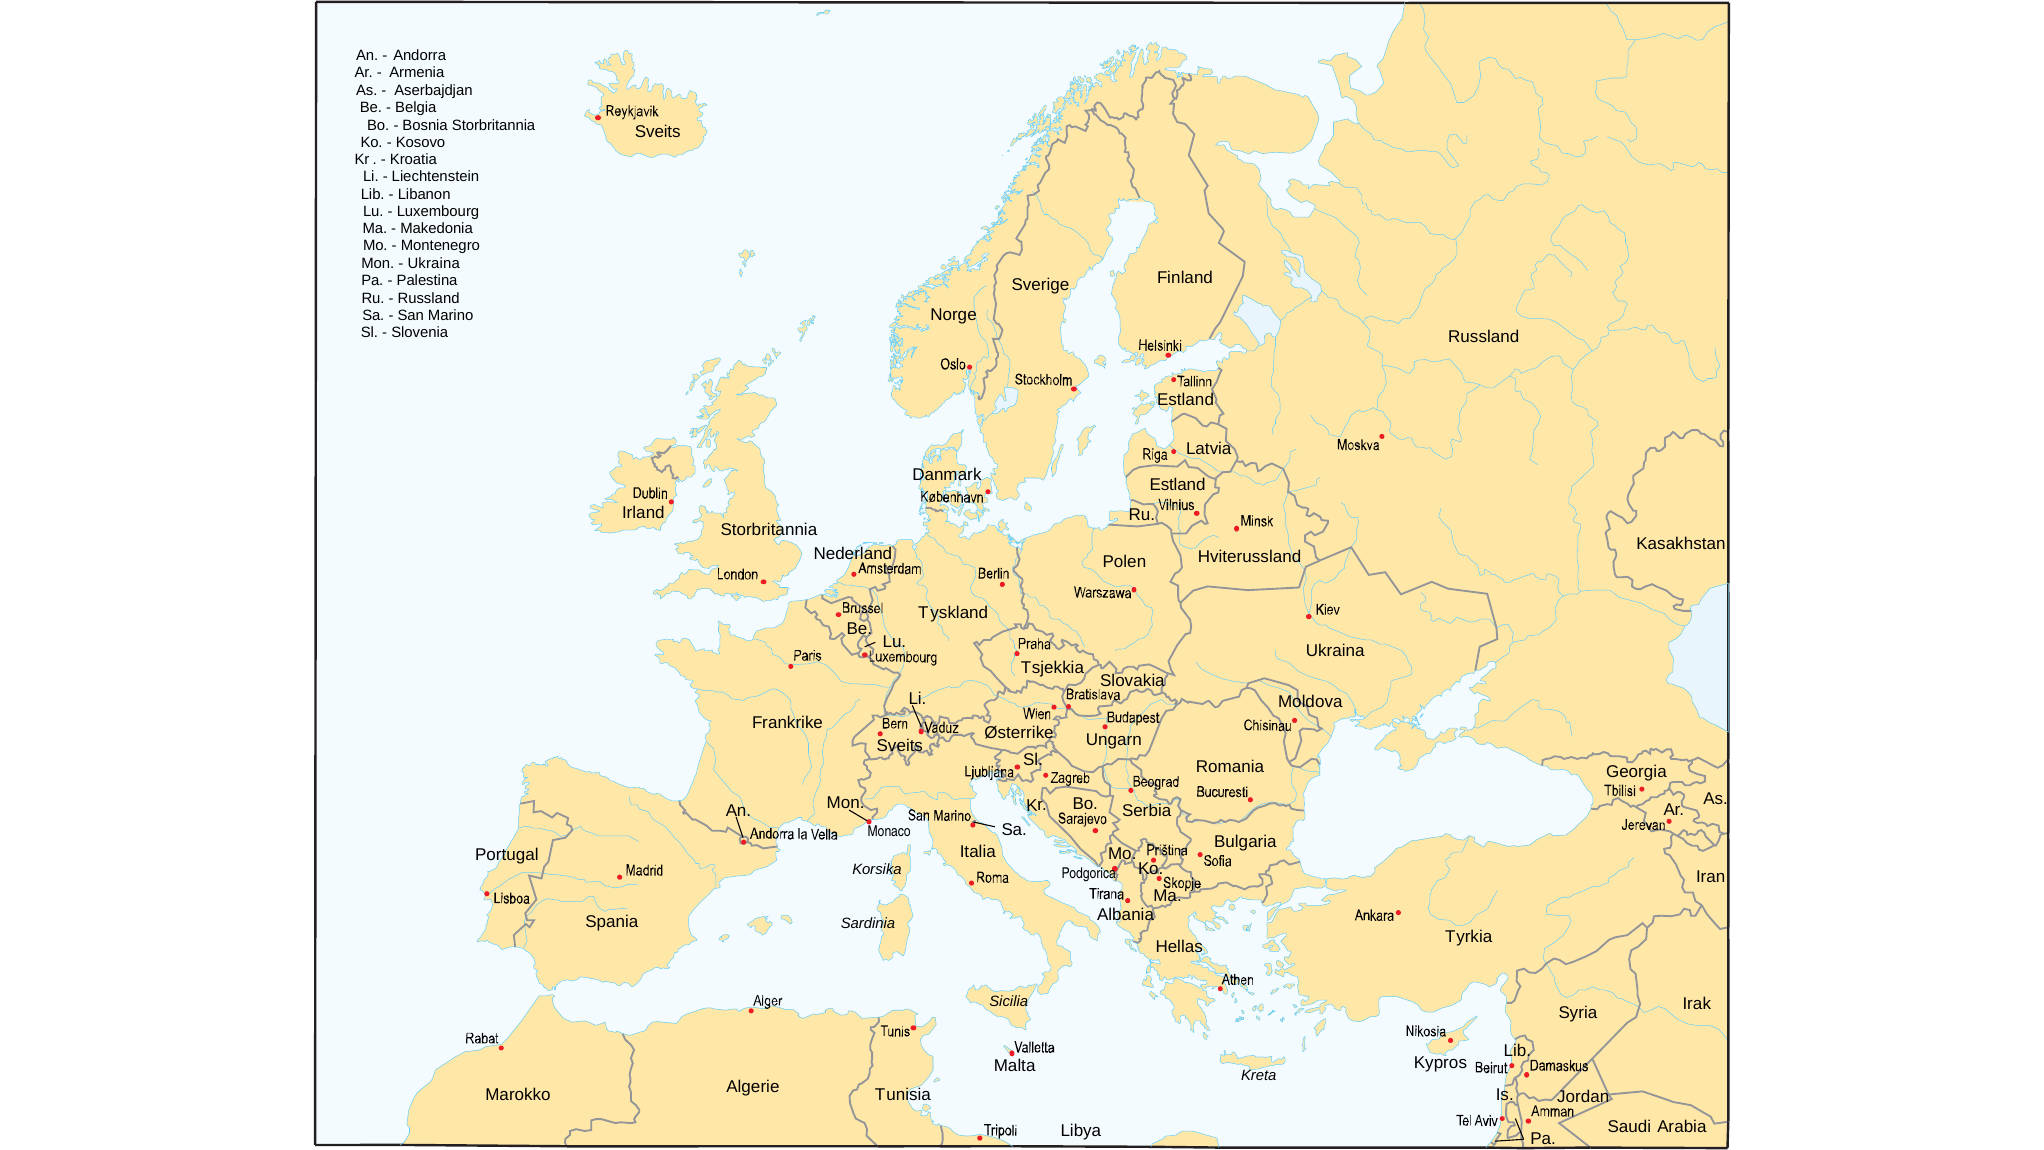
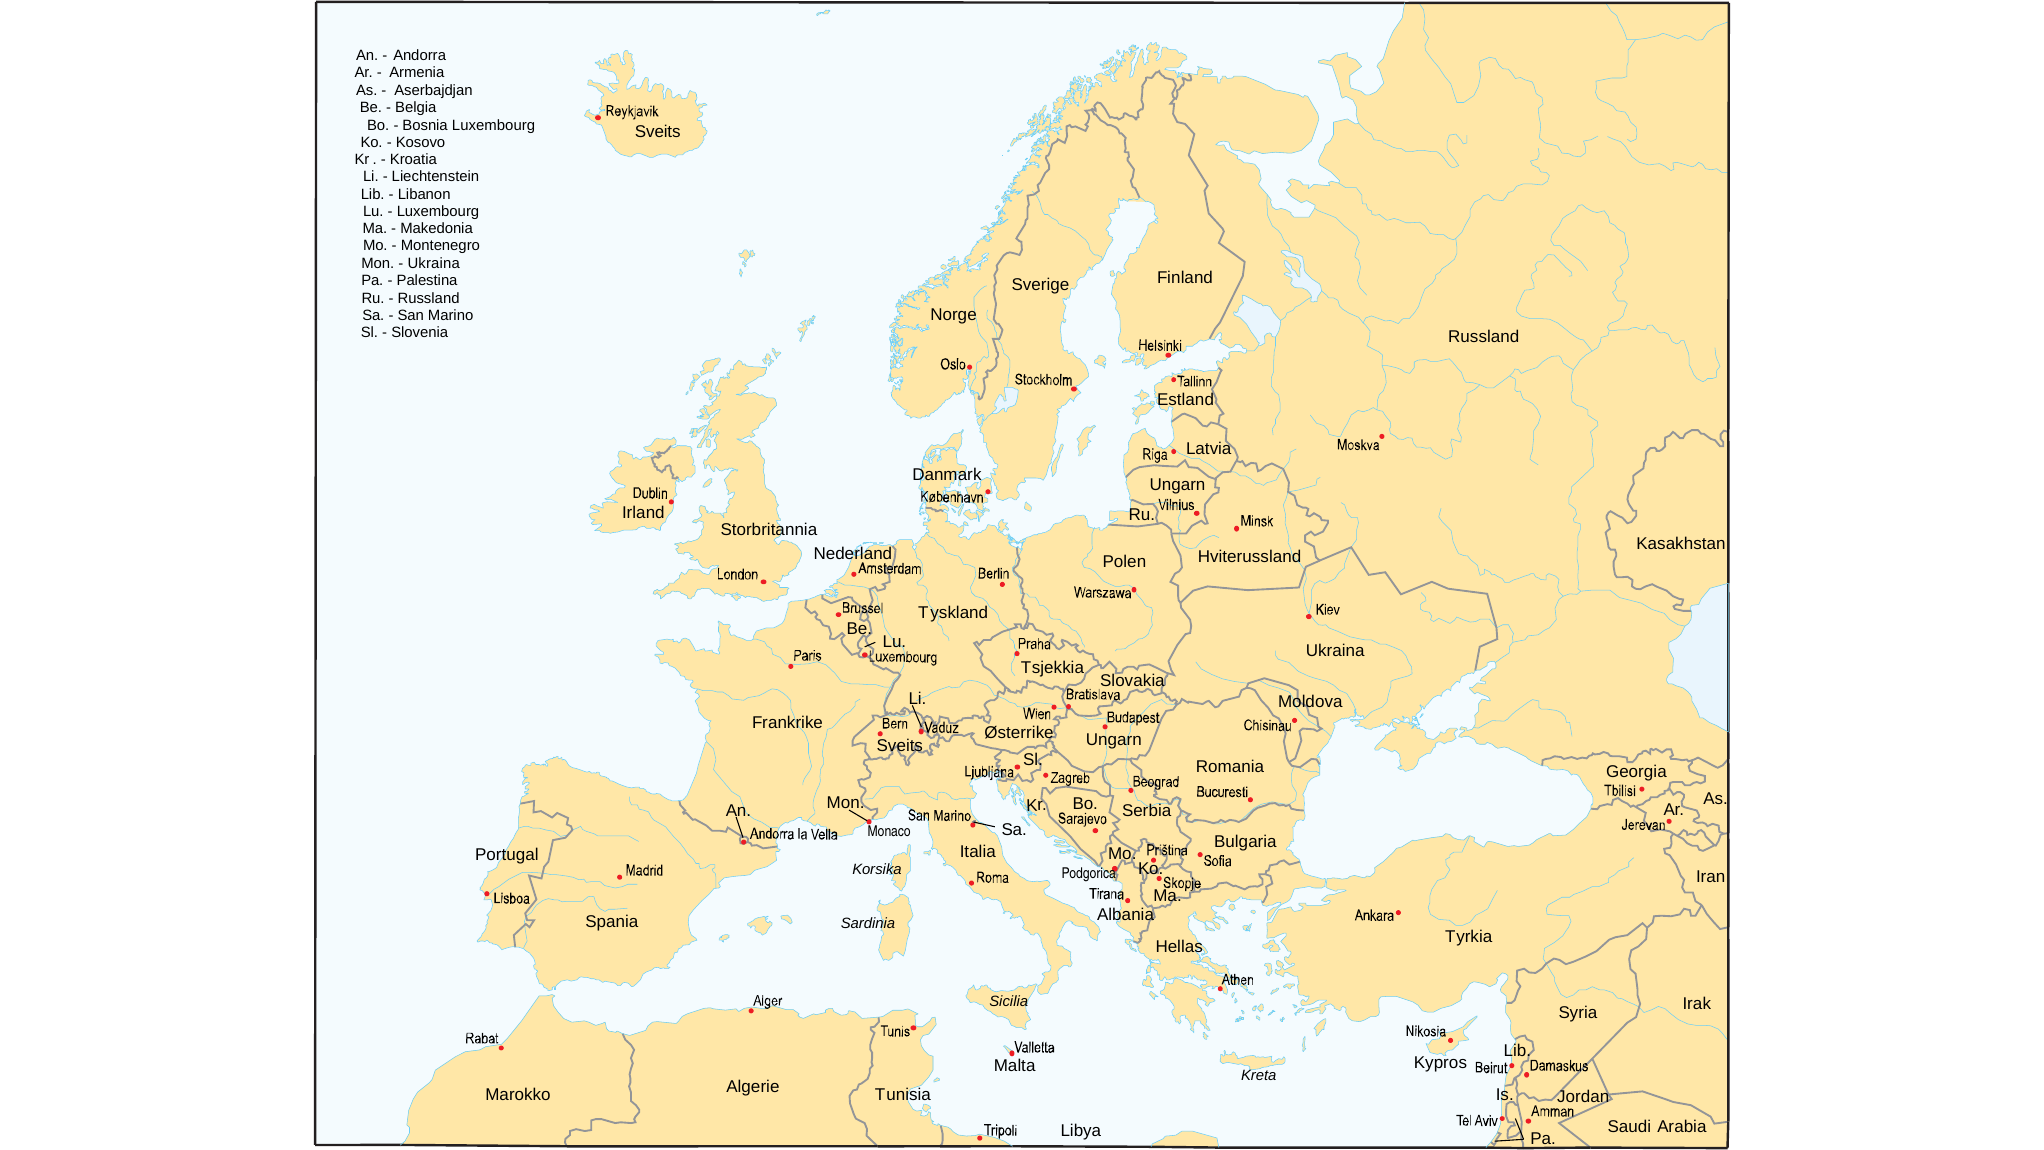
Bosnia Storbritannia: Storbritannia -> Luxembourg (494, 125)
Estland: Estland -> Ungarn (1177, 484)
